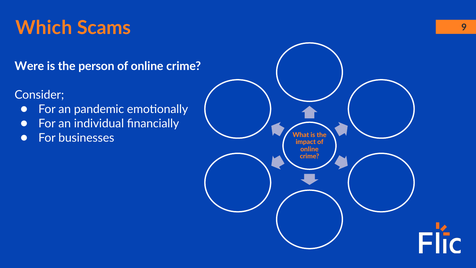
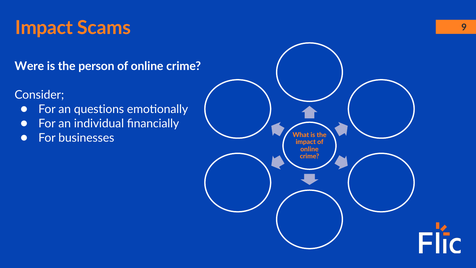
Which: Which -> Impact (44, 28)
pandemic: pandemic -> questions (99, 109)
